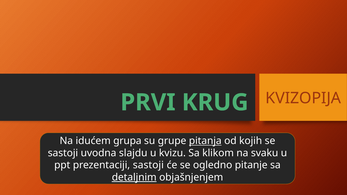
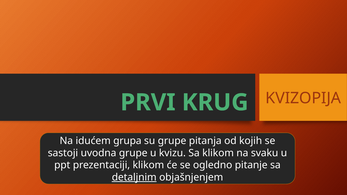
pitanja underline: present -> none (205, 141)
uvodna slajdu: slajdu -> grupe (133, 153)
prezentaciji sastoji: sastoji -> klikom (148, 165)
